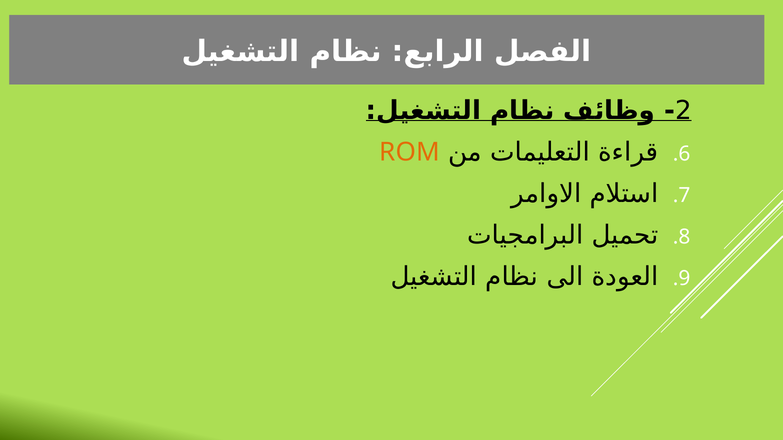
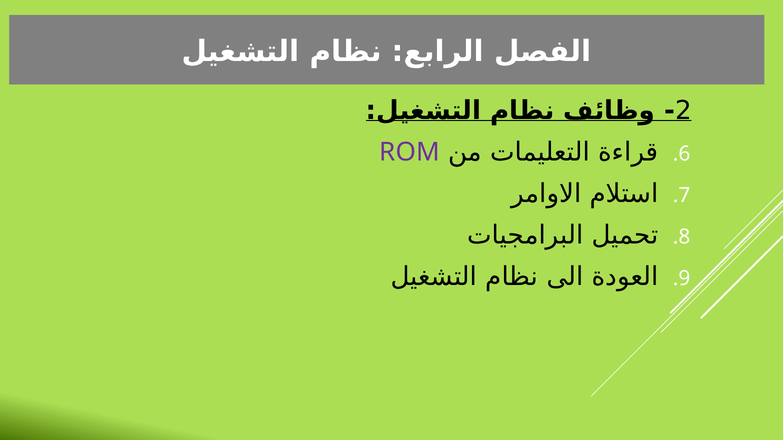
ROM colour: orange -> purple (410, 152)
